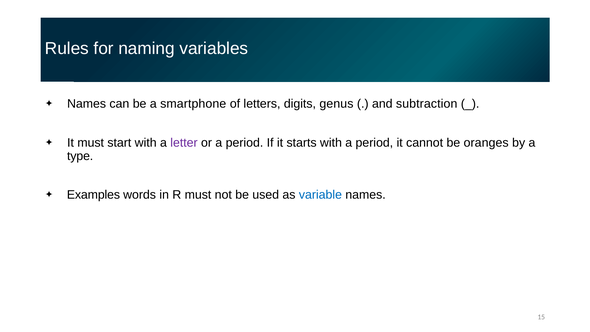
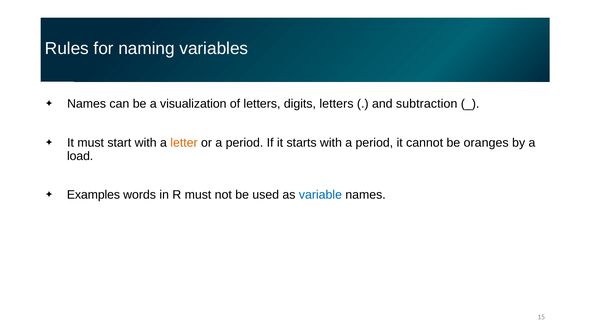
smartphone: smartphone -> visualization (193, 104)
digits genus: genus -> letters (336, 104)
letter colour: purple -> orange (184, 143)
type: type -> load (80, 156)
